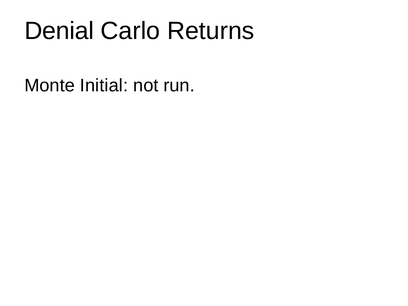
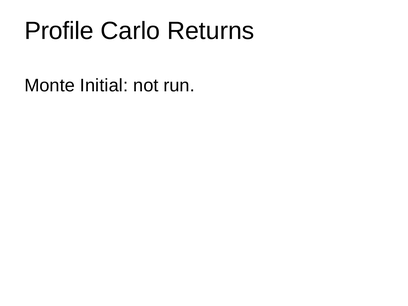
Denial: Denial -> Profile (59, 31)
